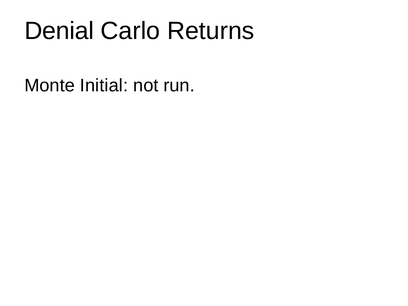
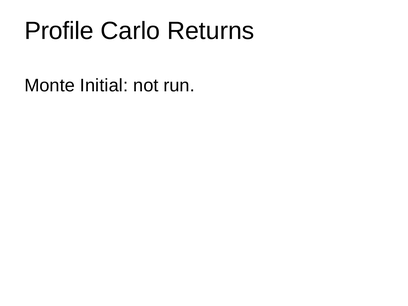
Denial: Denial -> Profile (59, 31)
